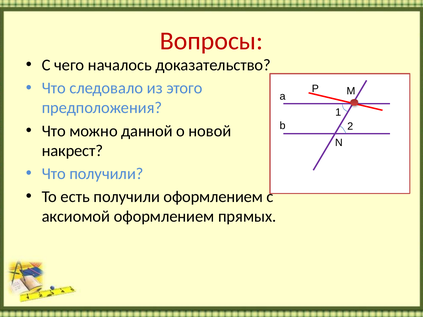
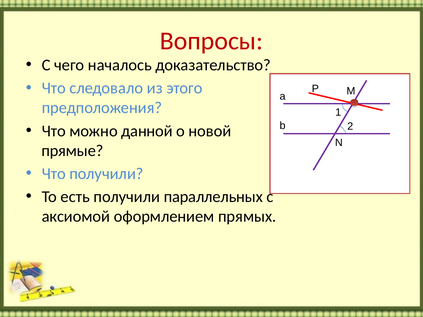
накрест: накрест -> прямые (72, 151)
получили оформлением: оформлением -> параллельных (213, 197)
